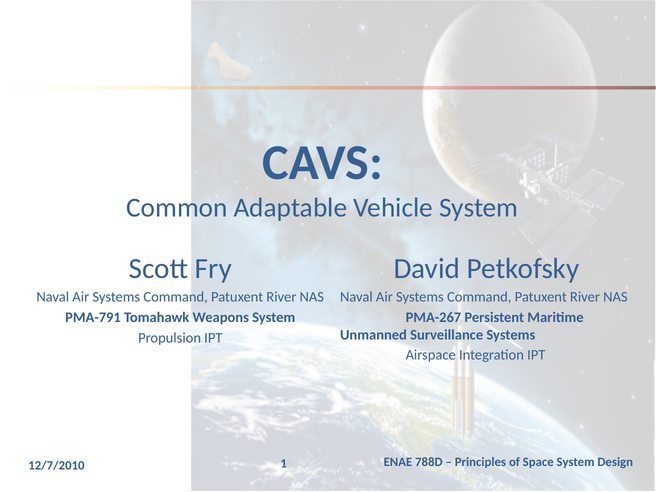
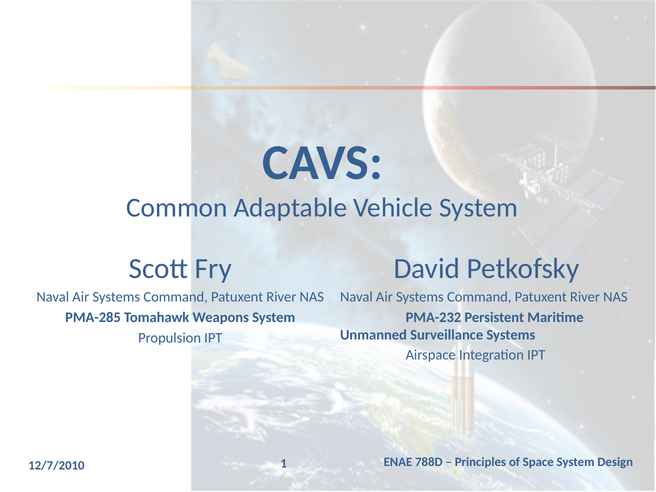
PMA-267: PMA-267 -> PMA-232 (433, 317)
PMA-791: PMA-791 -> PMA-285 (93, 317)
